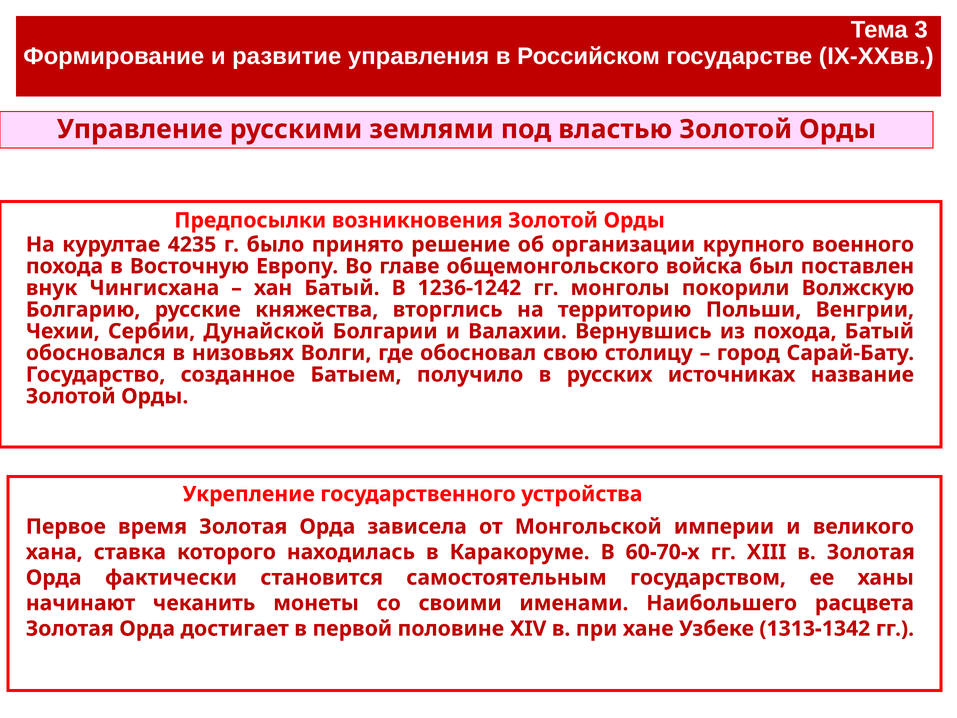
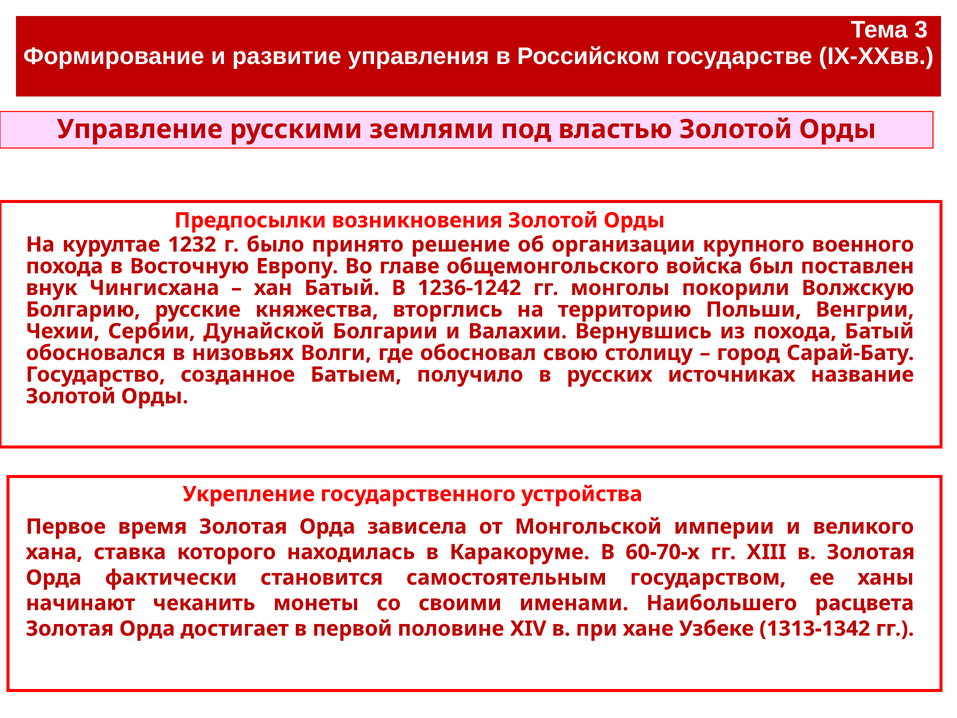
4235: 4235 -> 1232 (192, 245)
